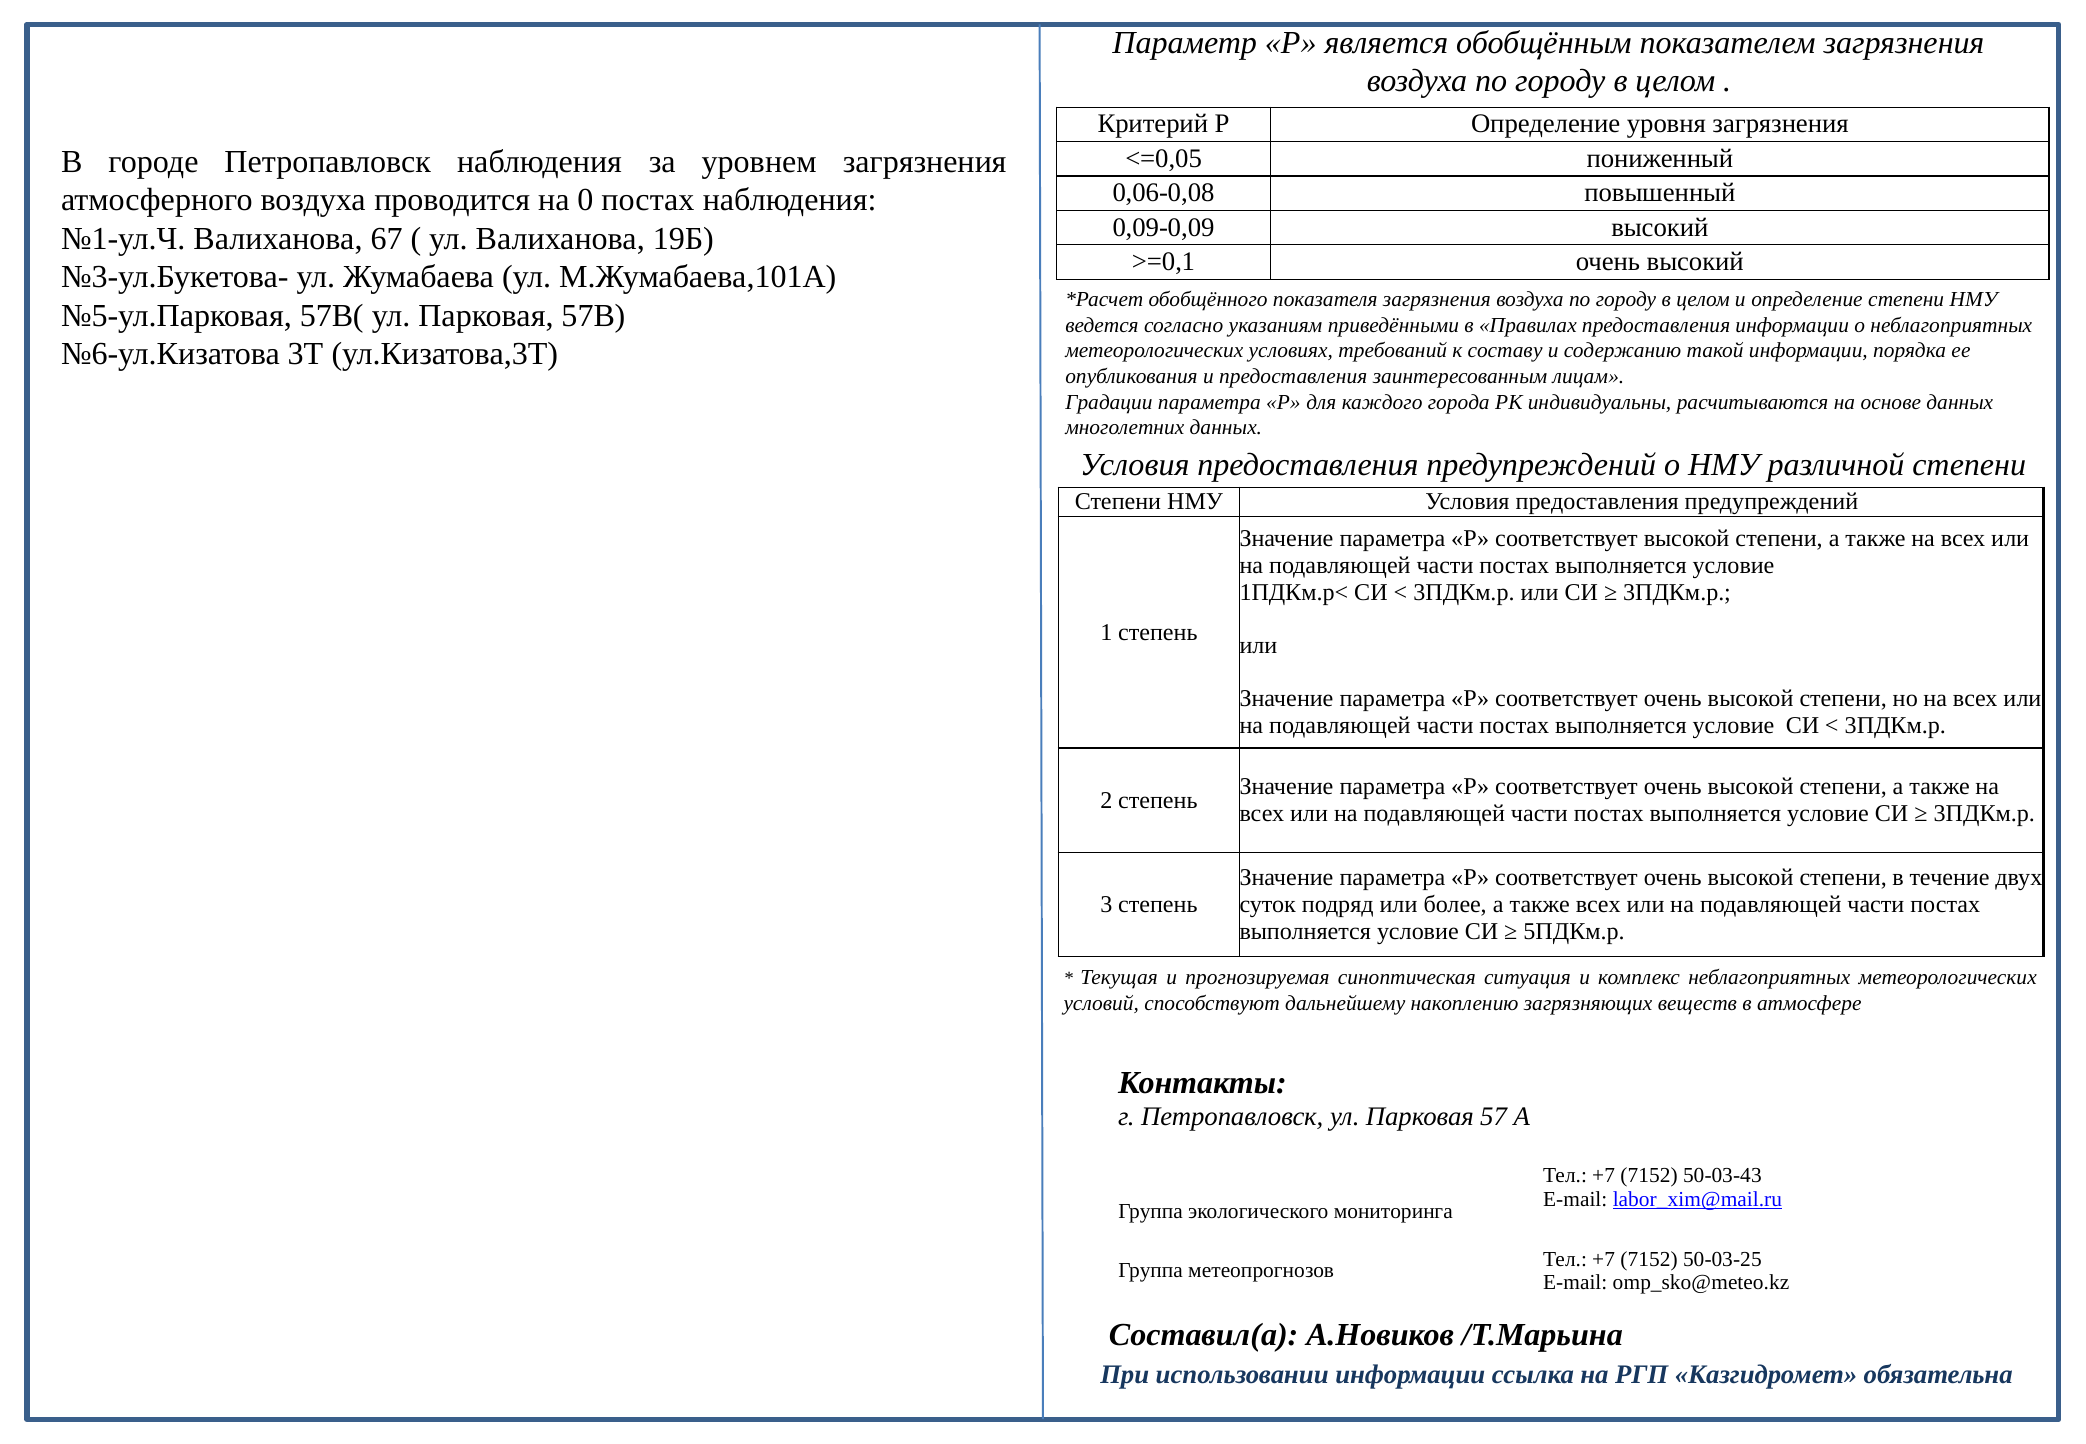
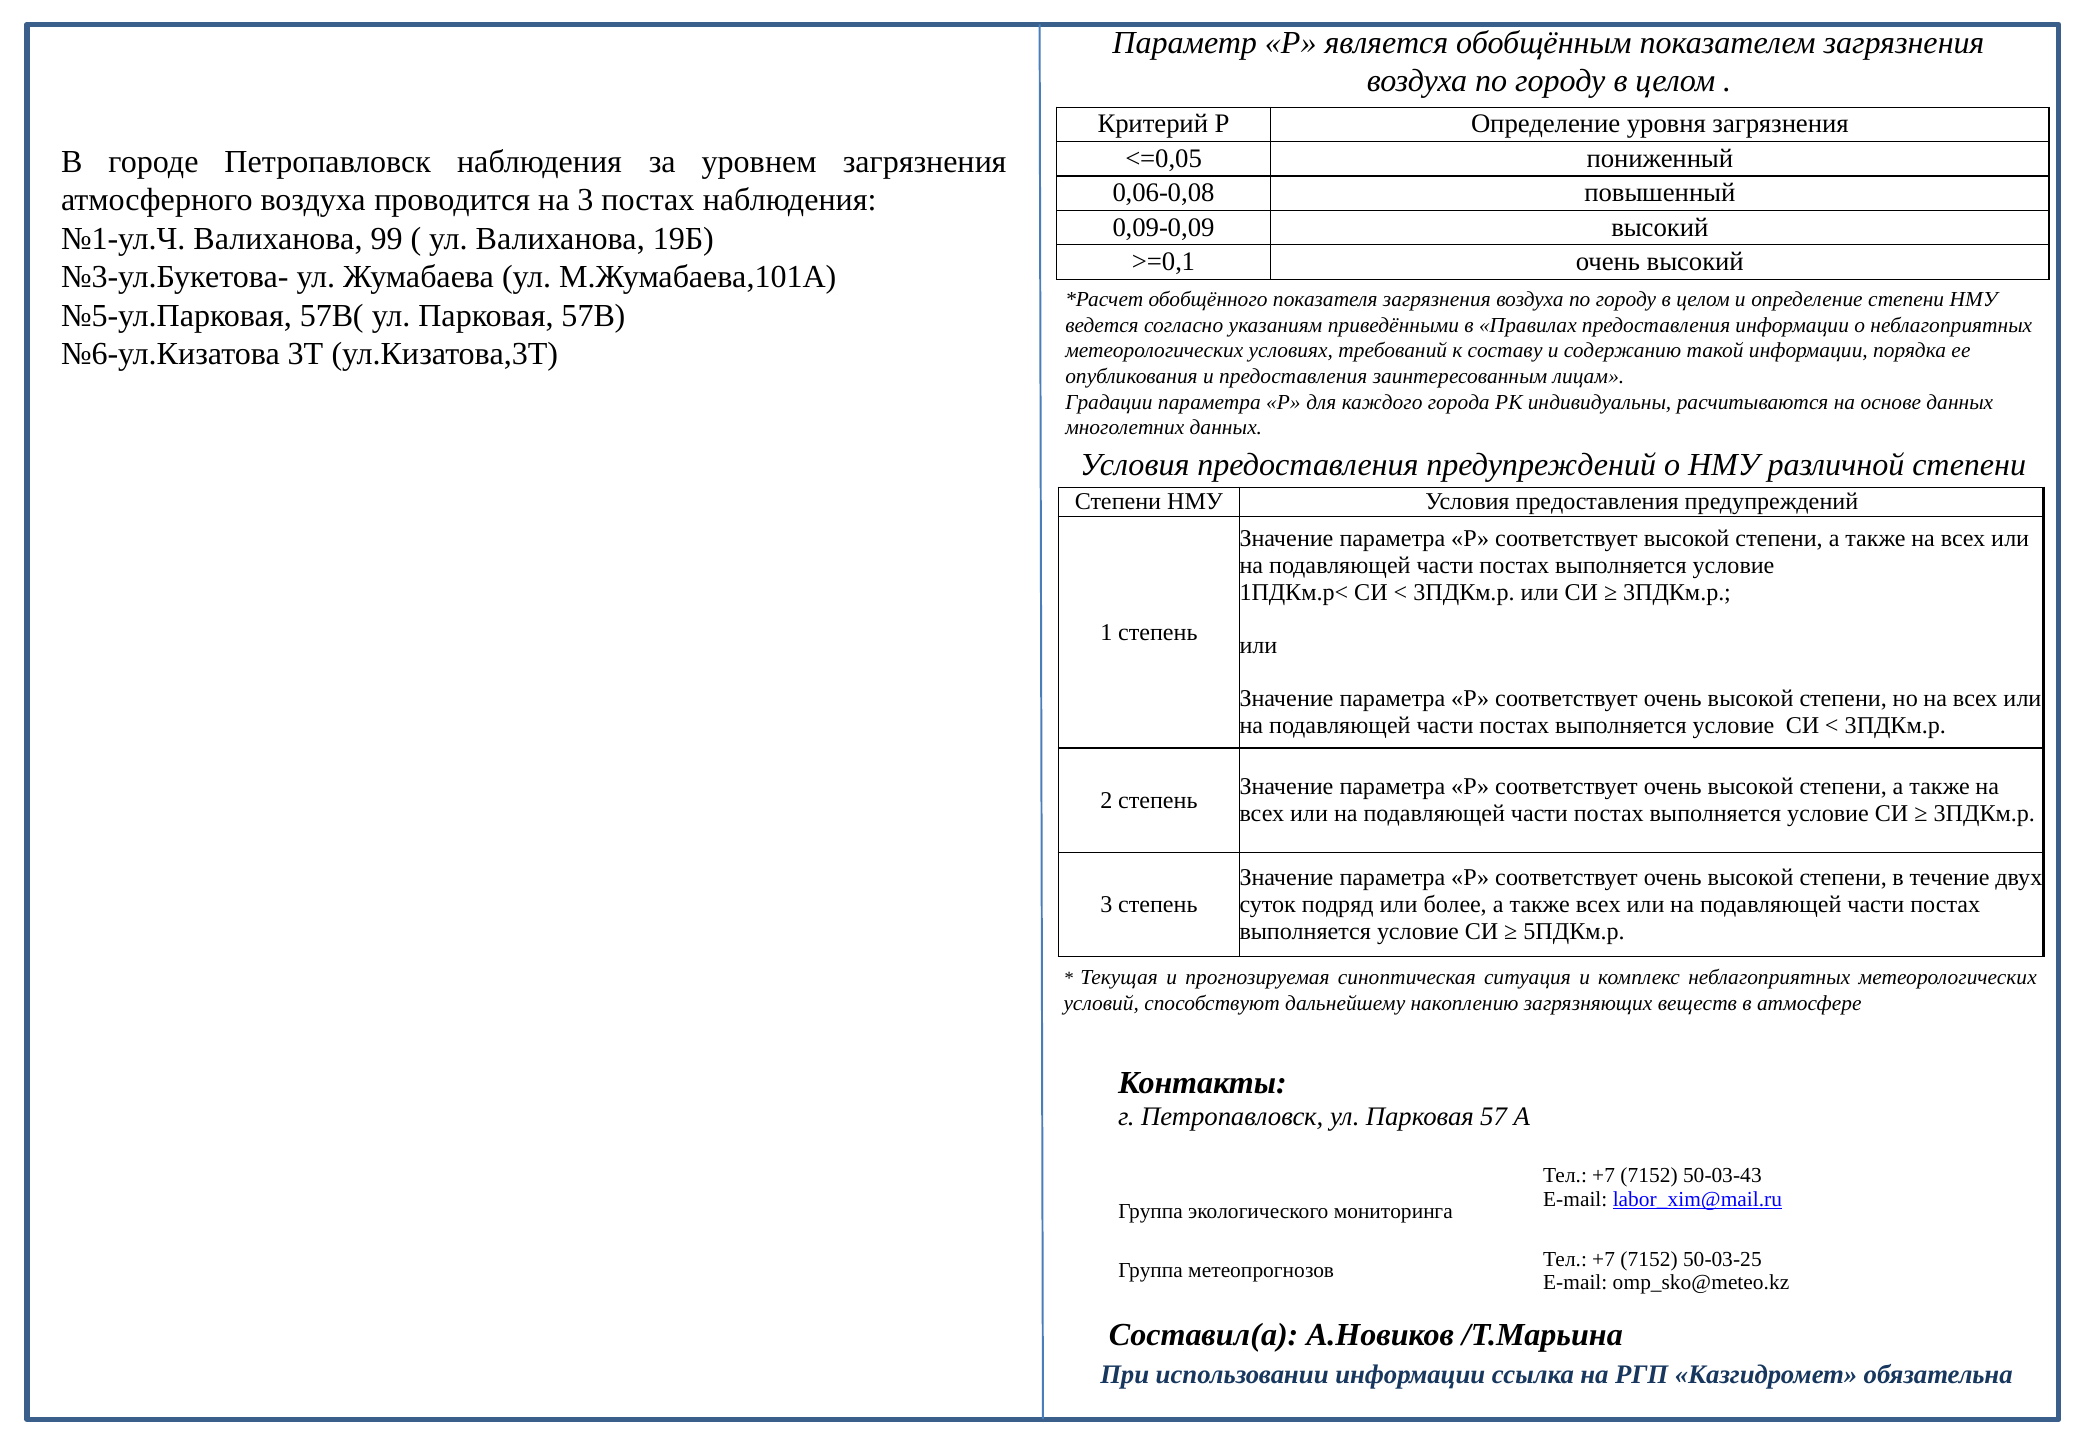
на 0: 0 -> 3 (585, 200)
67: 67 -> 99 (387, 239)
